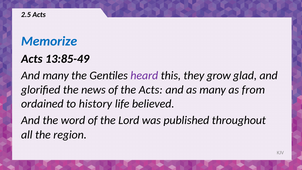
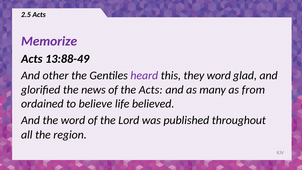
Memorize colour: blue -> purple (49, 41)
13:85-49: 13:85-49 -> 13:88-49 (67, 59)
And many: many -> other (56, 76)
they grow: grow -> word (219, 76)
history: history -> believe (95, 104)
